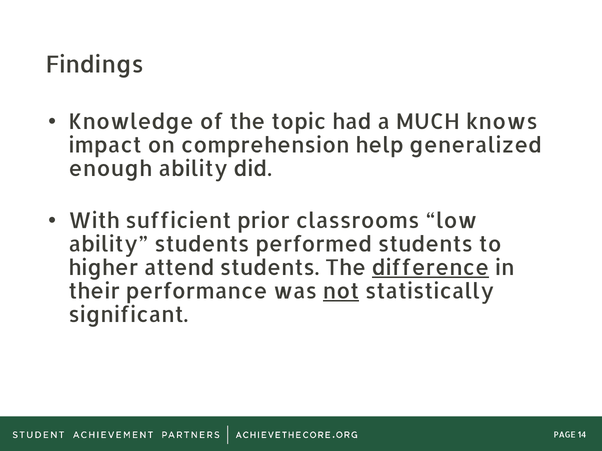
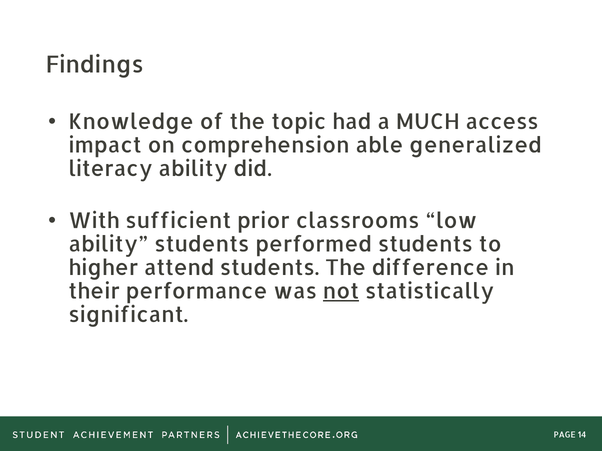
knows: knows -> access (502, 122)
help: help -> able (379, 146)
enough: enough -> literacy (111, 169)
difference underline: present -> none (431, 268)
